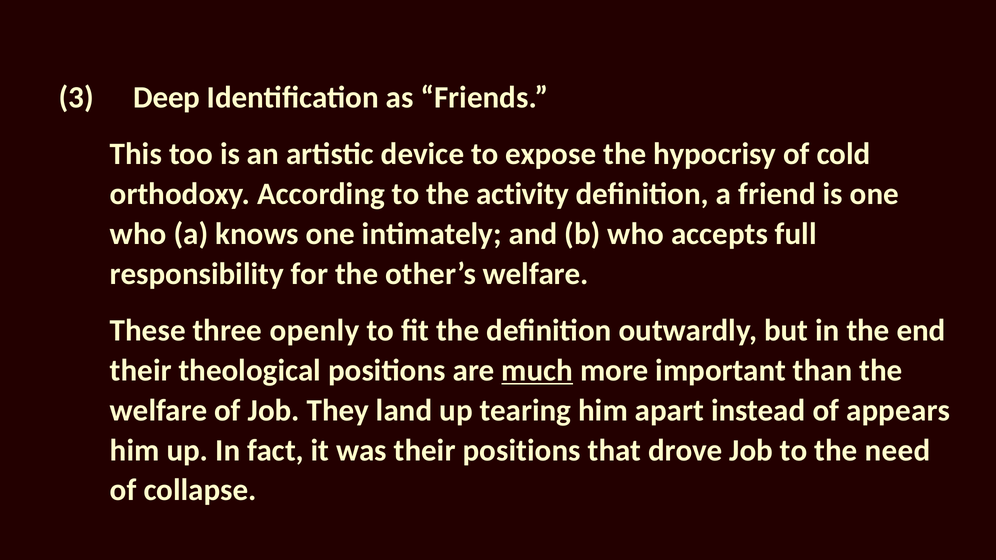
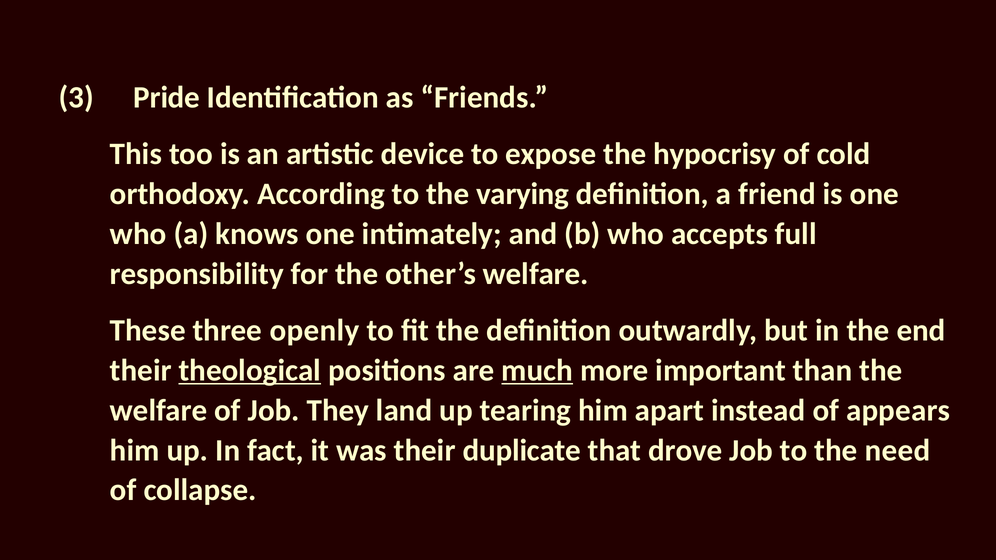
Deep: Deep -> Pride (167, 98)
activity: activity -> varying (523, 194)
theological underline: none -> present (250, 371)
their positions: positions -> duplicate (522, 450)
